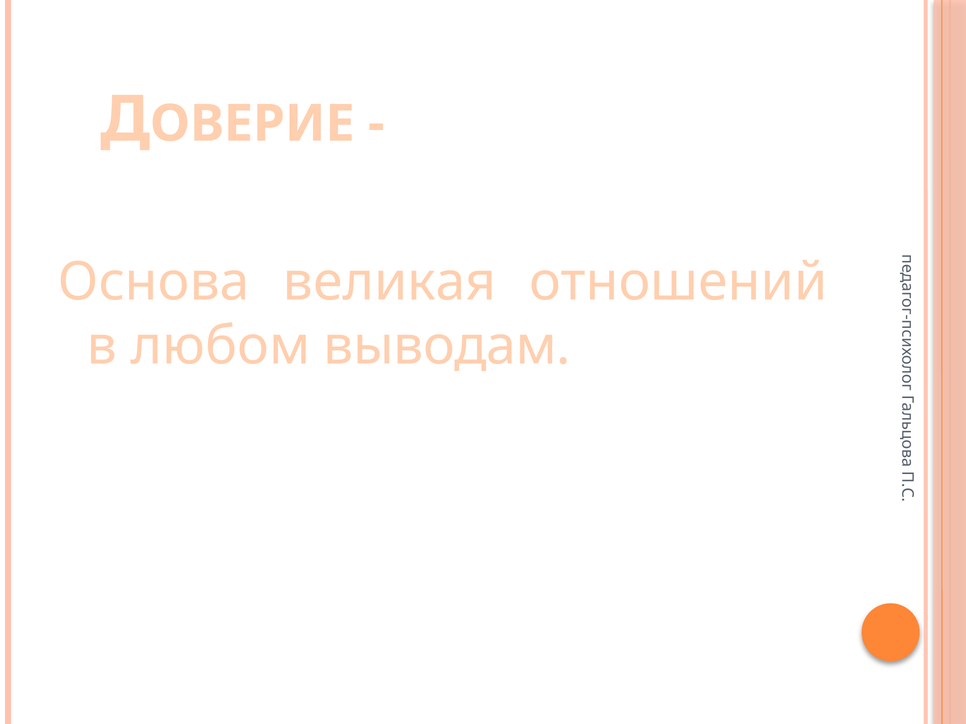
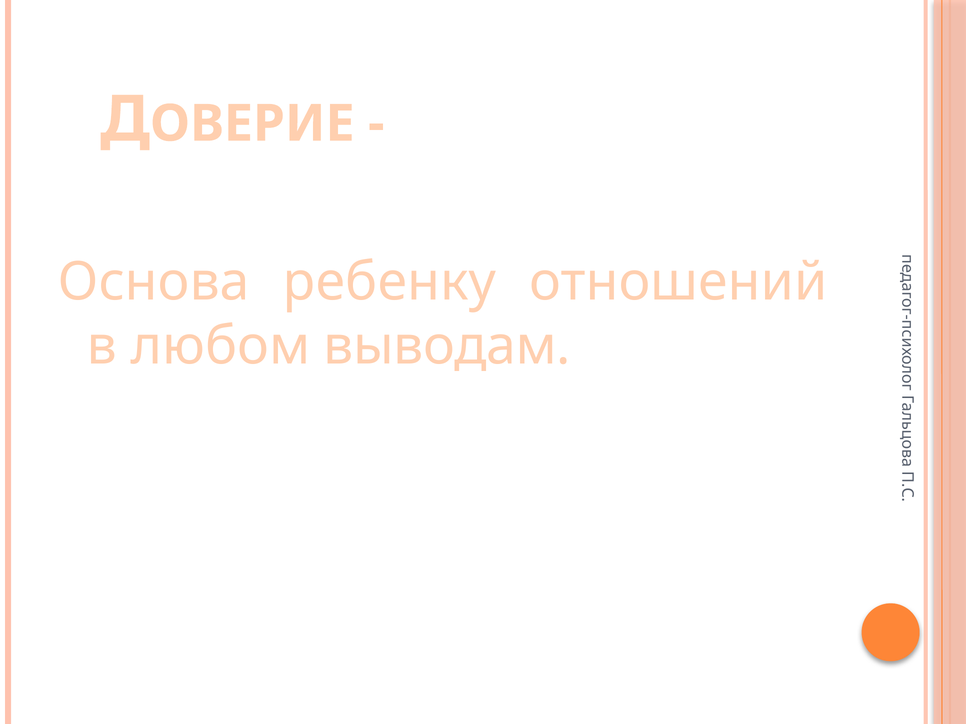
великая: великая -> ребенку (390, 282)
